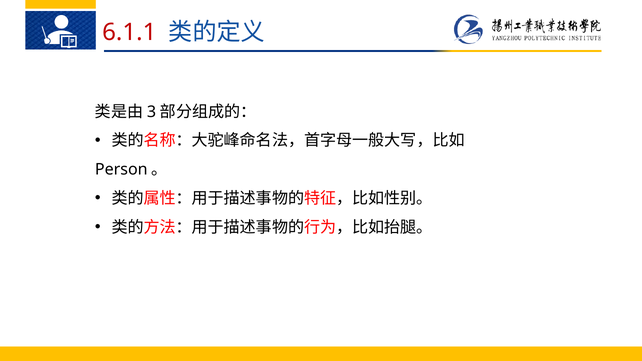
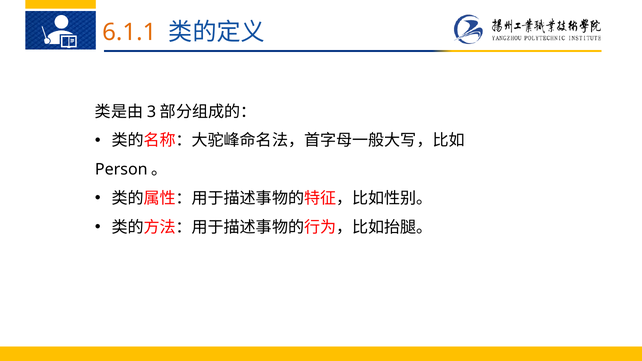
6.1.1 colour: red -> orange (129, 32)
